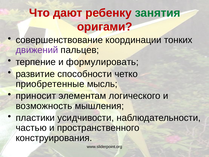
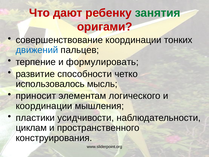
движений colour: purple -> blue (37, 50)
приобретенные: приобретенные -> использовалось (50, 84)
возможность: возможность -> координации (44, 106)
частью: частью -> циклам (31, 128)
